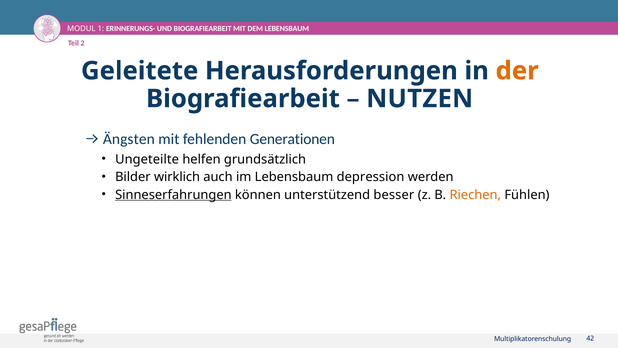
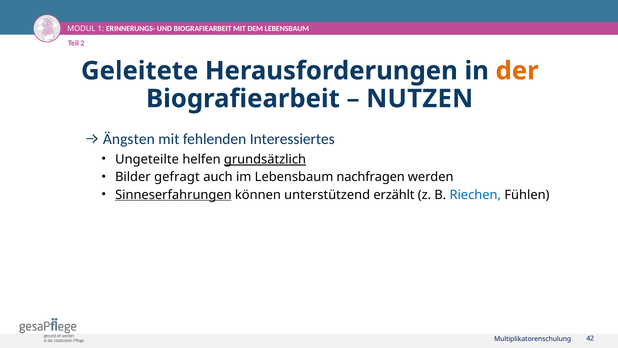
Generationen: Generationen -> Interessiertes (292, 139)
grundsätzlich underline: none -> present (265, 159)
wirklich: wirklich -> gefragt (177, 177)
depression: depression -> nachfragen (371, 177)
besser: besser -> erzählt (394, 195)
Riechen colour: orange -> blue (475, 195)
